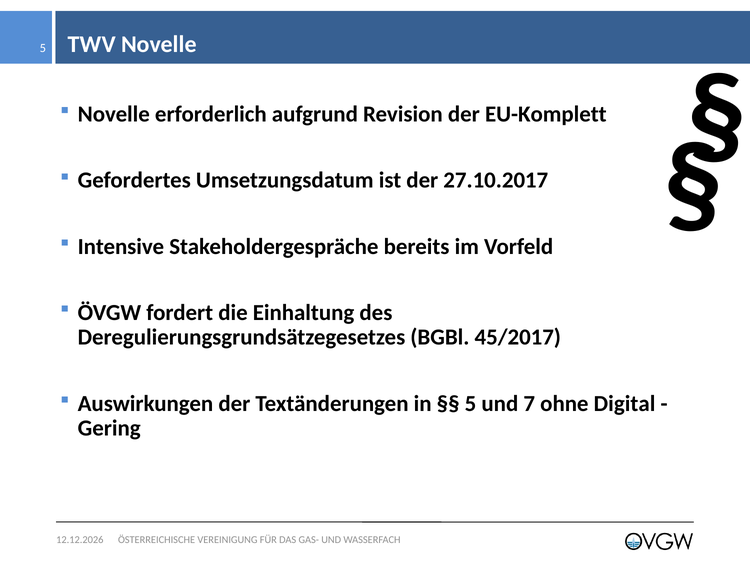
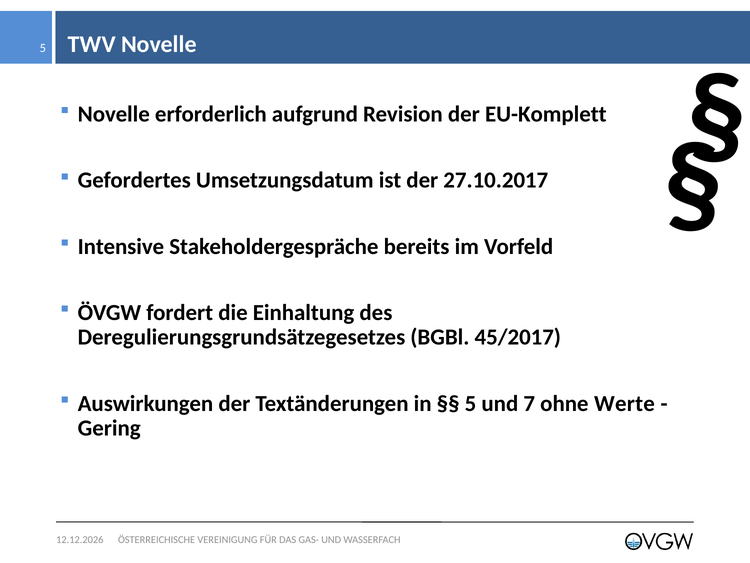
Digital: Digital -> Werte (624, 403)
